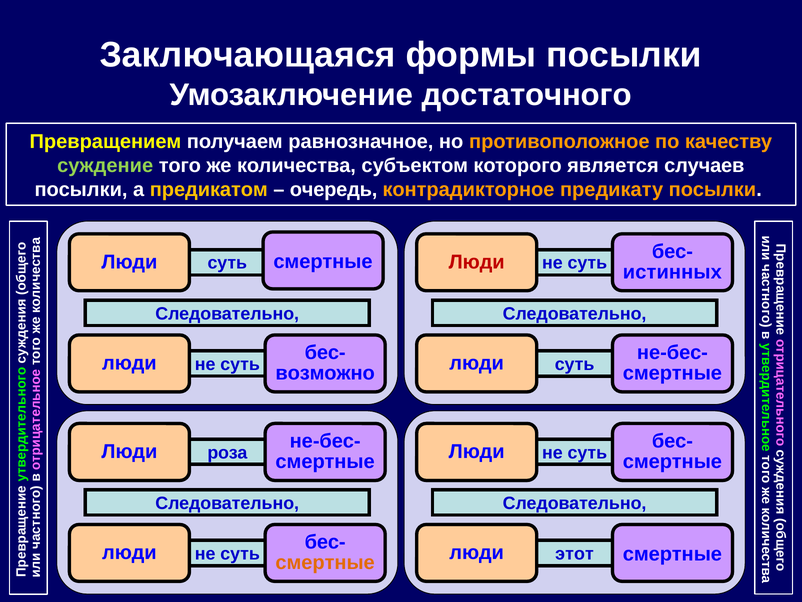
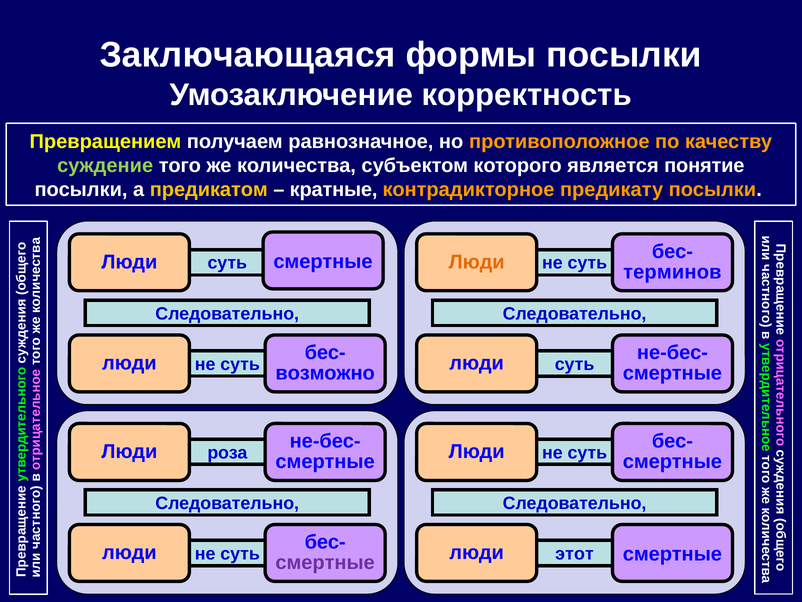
достаточного: достаточного -> корректность (527, 95)
случаев: случаев -> понятие (704, 166)
очередь: очередь -> кратные (334, 190)
Люди colour: red -> orange (477, 262)
истинных: истинных -> терминов (672, 272)
смертные colour: orange -> purple (325, 562)
